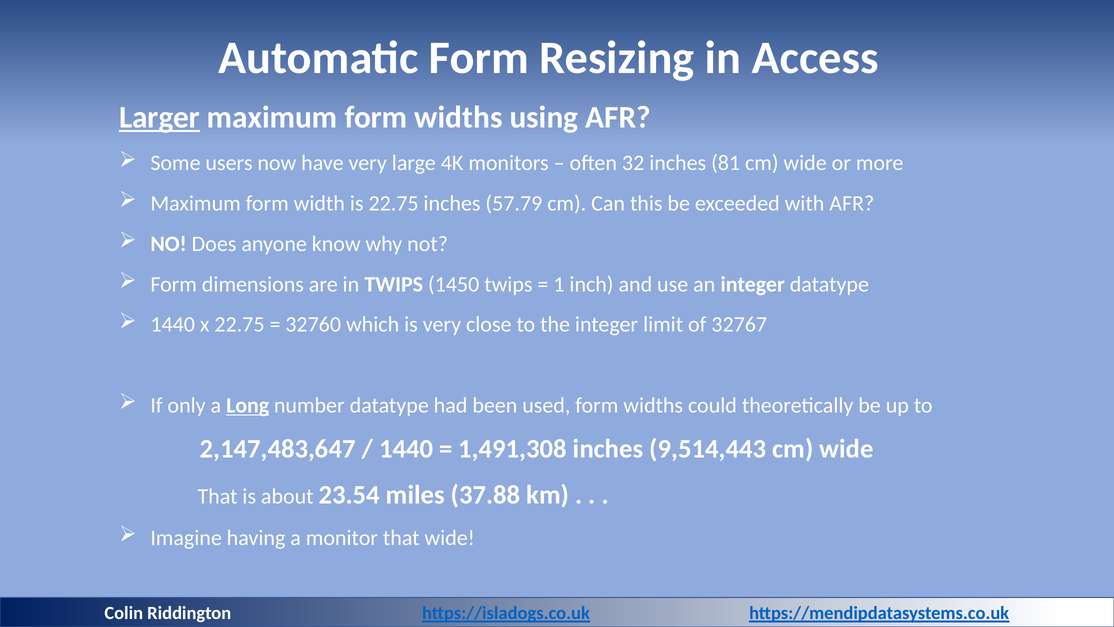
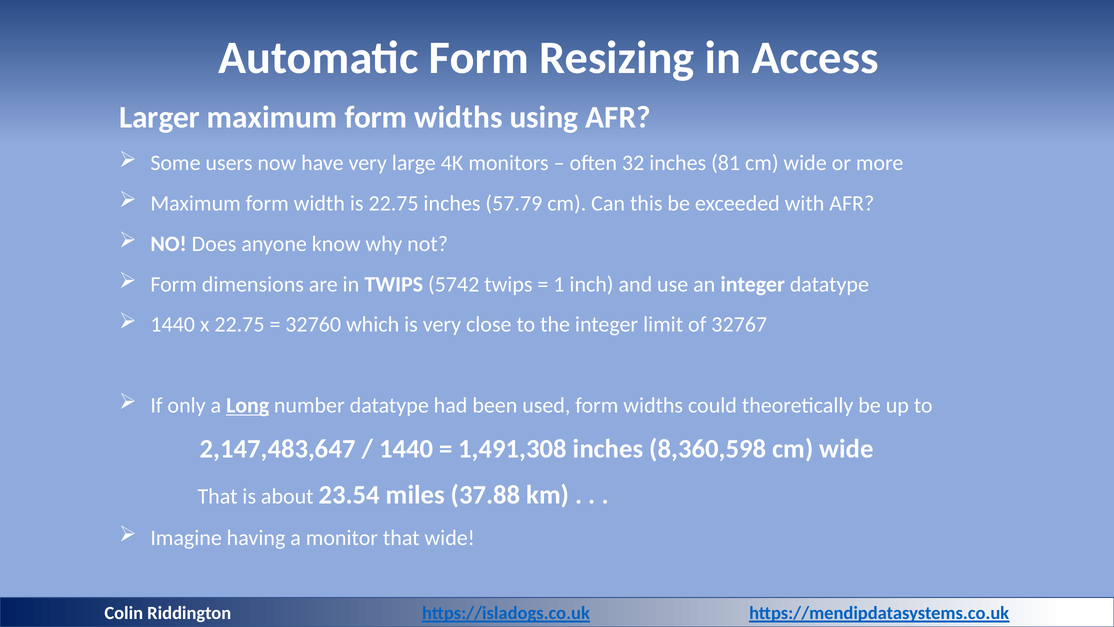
Larger underline: present -> none (160, 117)
1450: 1450 -> 5742 (454, 284)
9,514,443: 9,514,443 -> 8,360,598 (708, 449)
